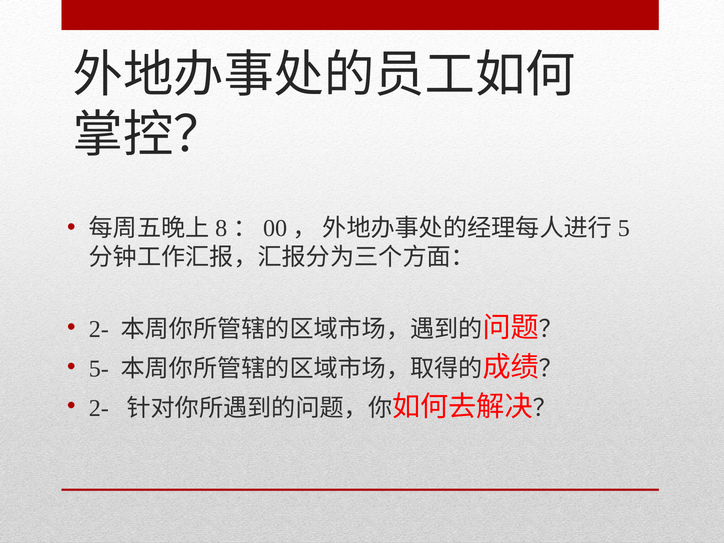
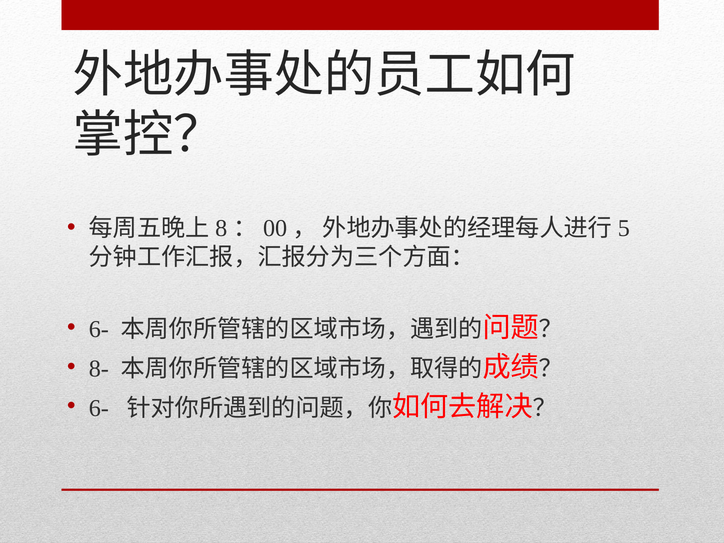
2-: 2- -> 6- (99, 330)
5-: 5- -> 8- (99, 369)
2-: 2- -> 6- (99, 408)
